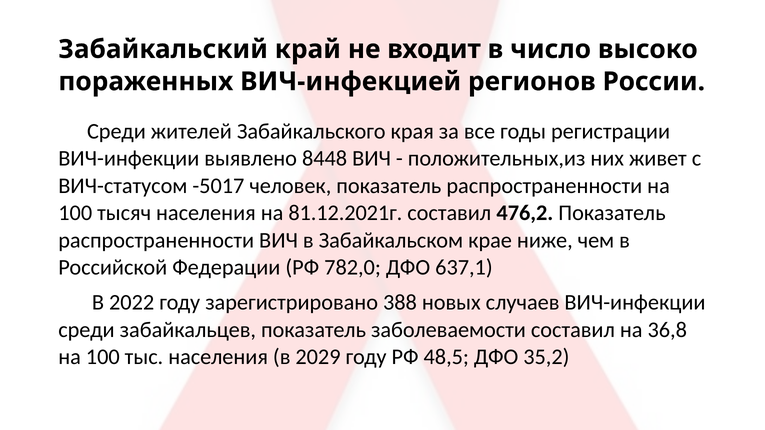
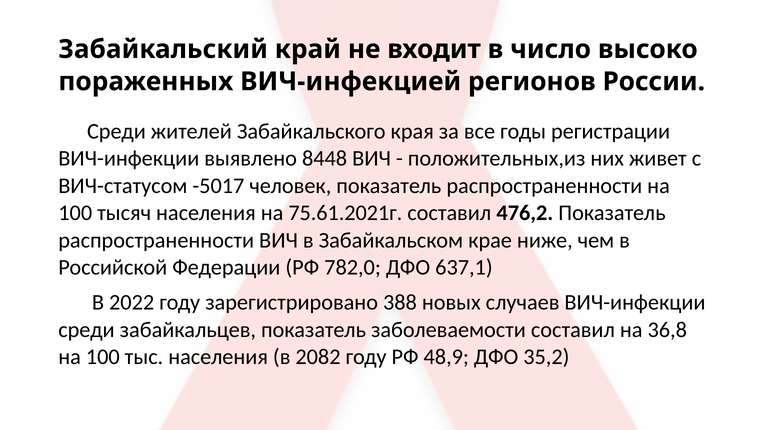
81.12.2021г: 81.12.2021г -> 75.61.2021г (345, 213)
2029: 2029 -> 2082 (318, 357)
48,5: 48,5 -> 48,9 (446, 357)
